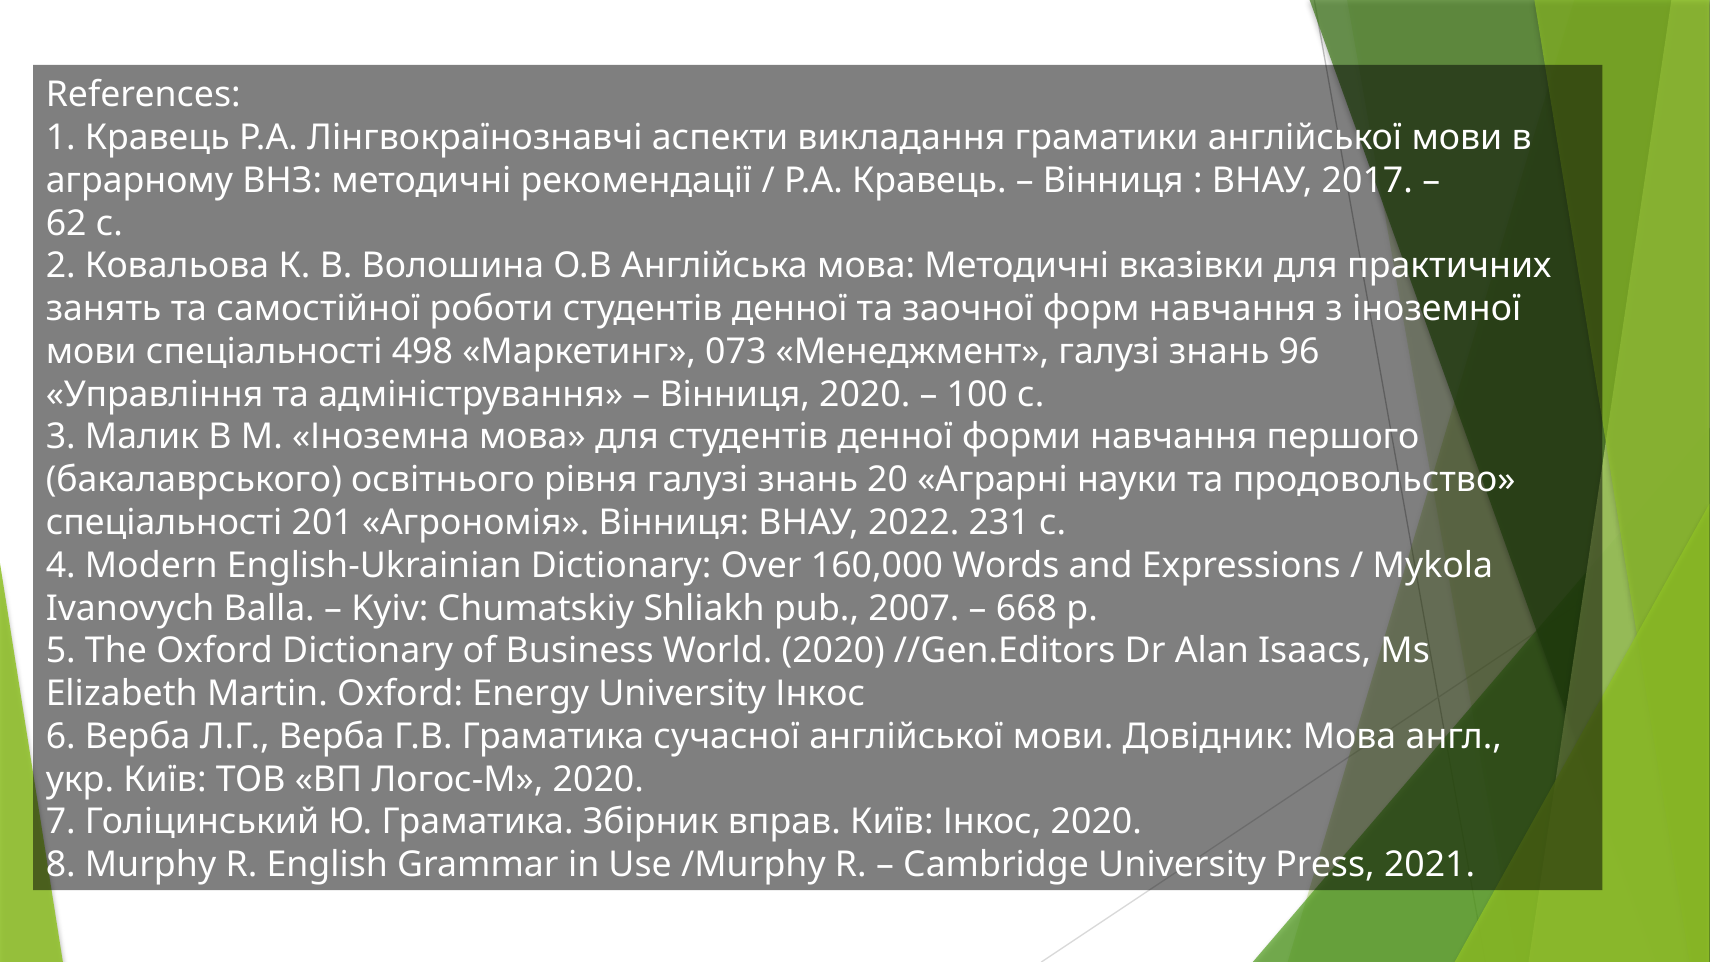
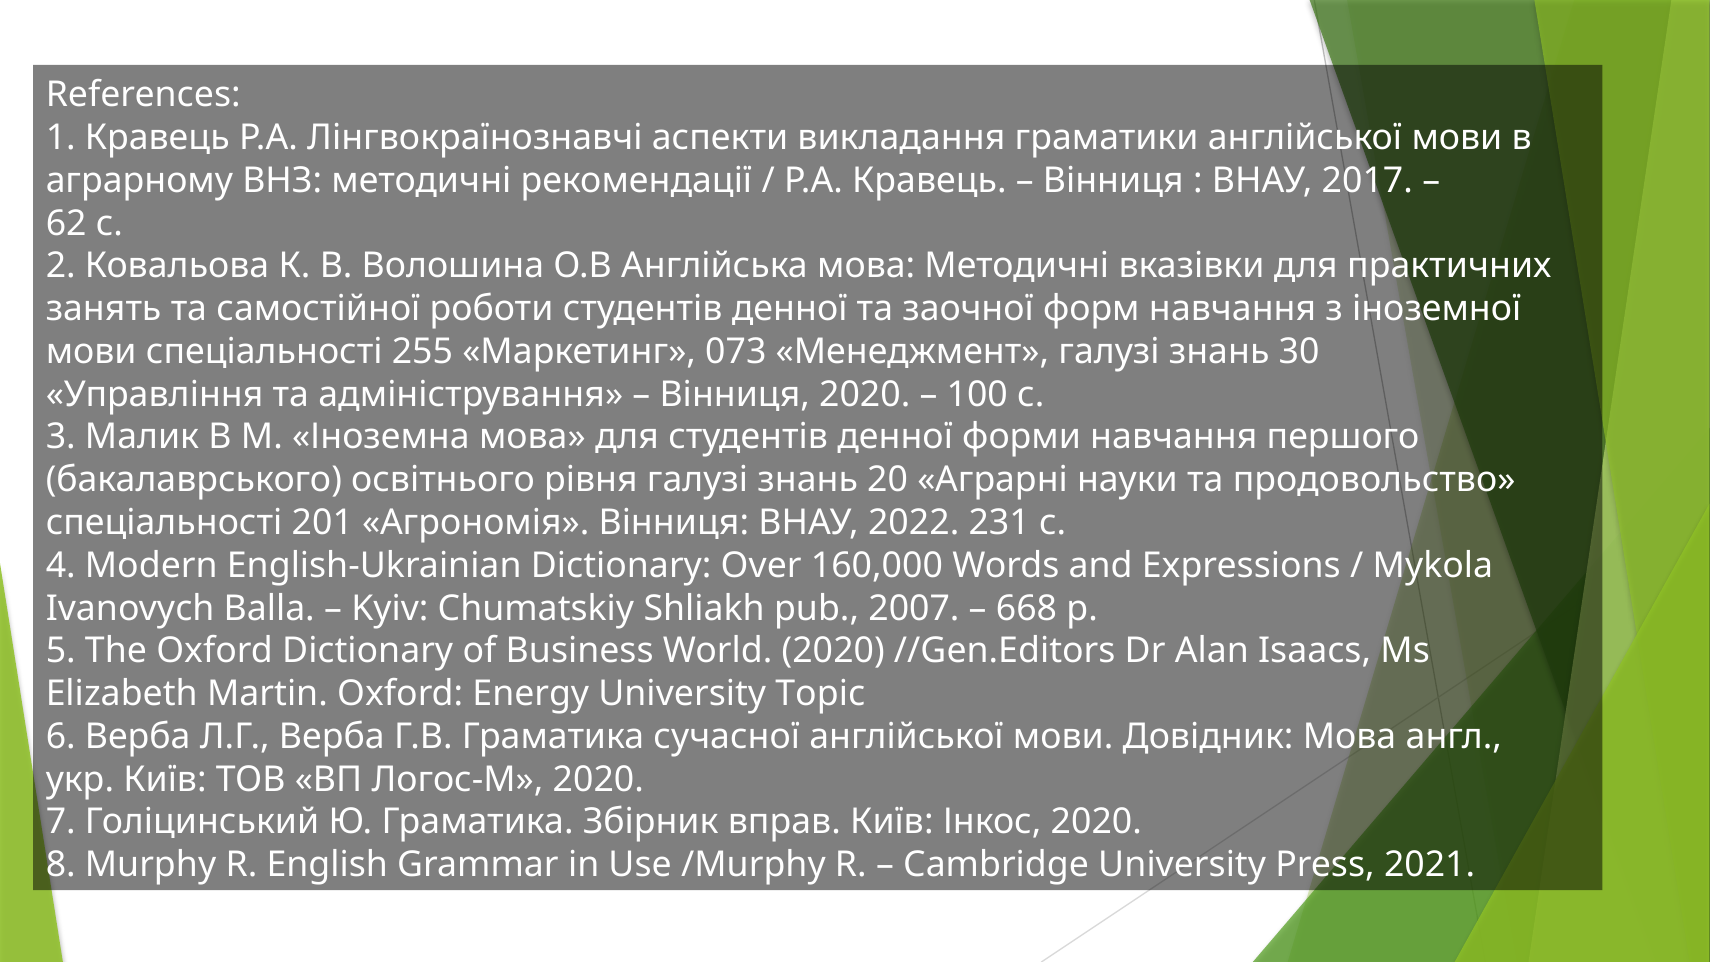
498: 498 -> 255 (422, 352)
96: 96 -> 30 (1299, 352)
University Інкос: Інкос -> Topic (820, 694)
